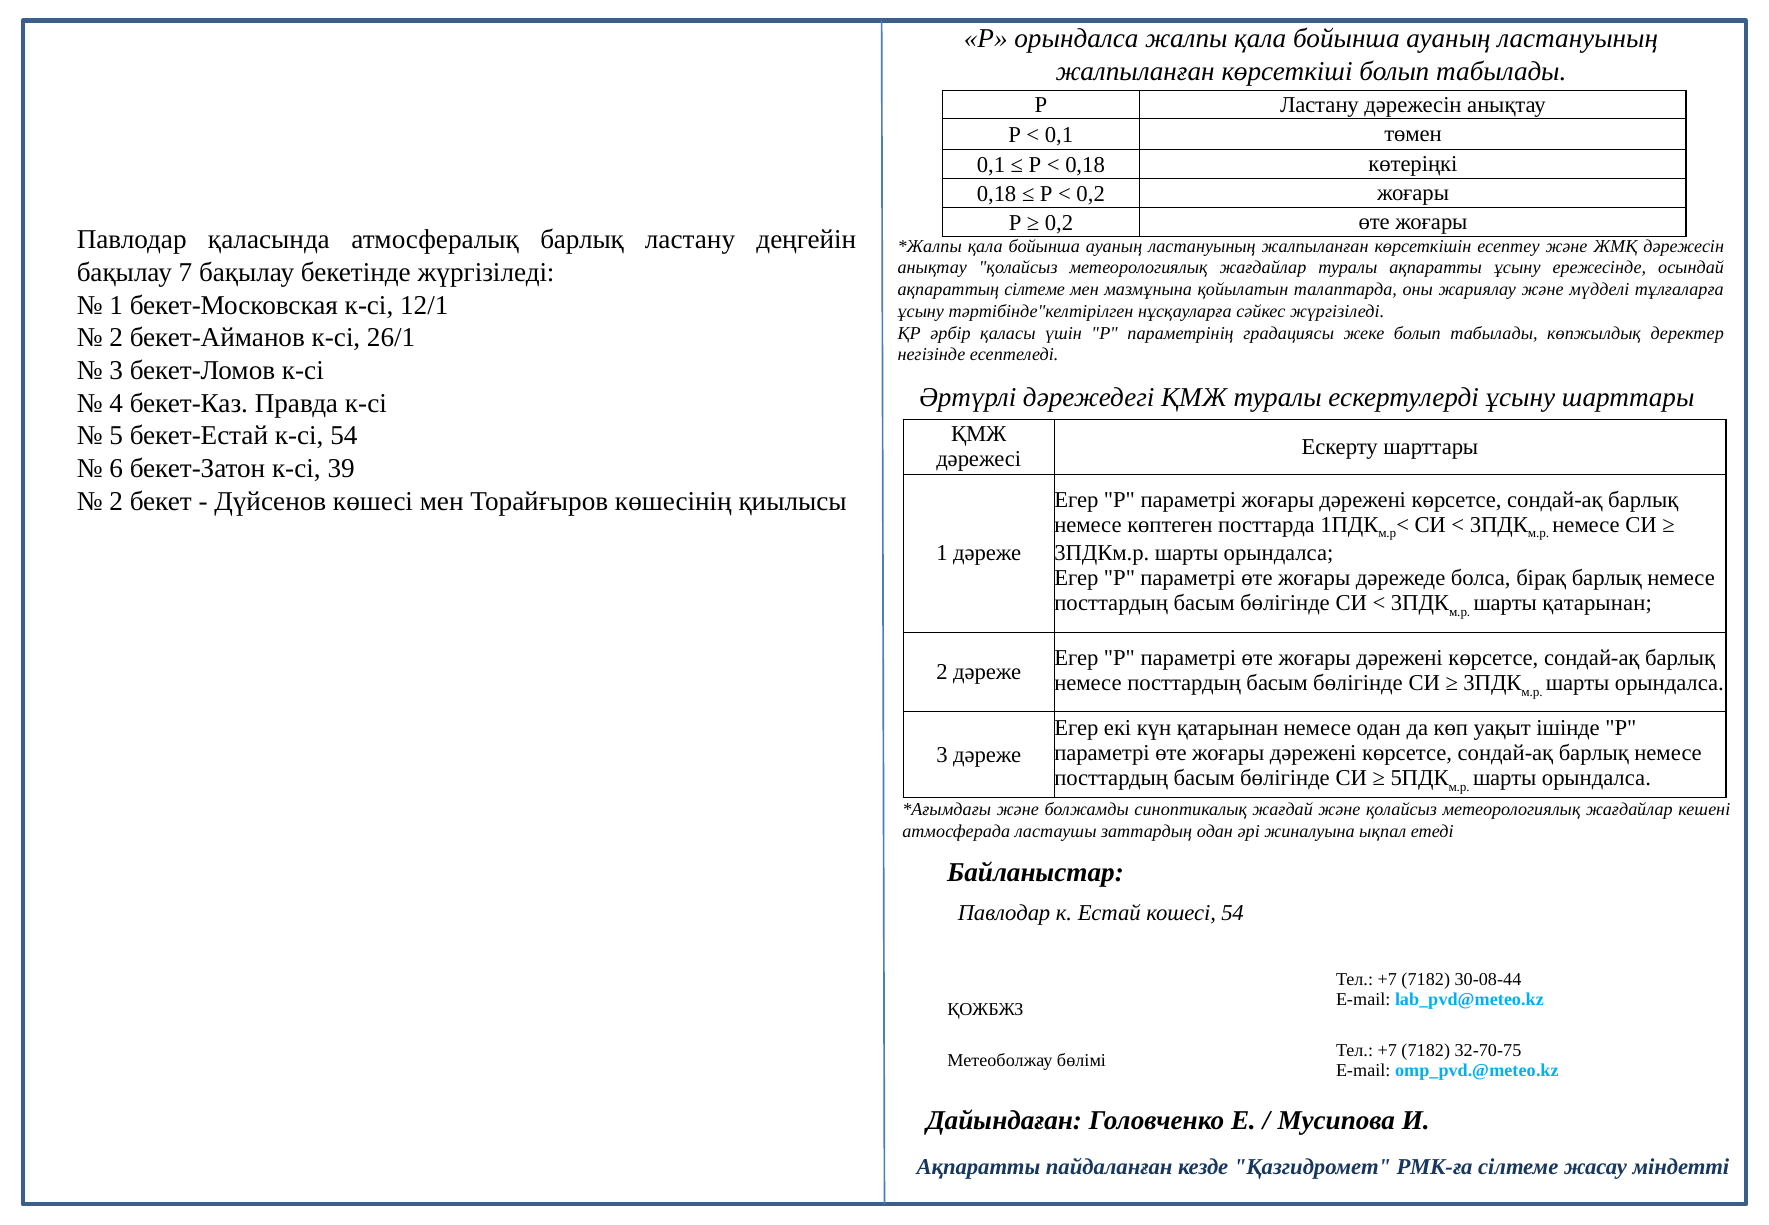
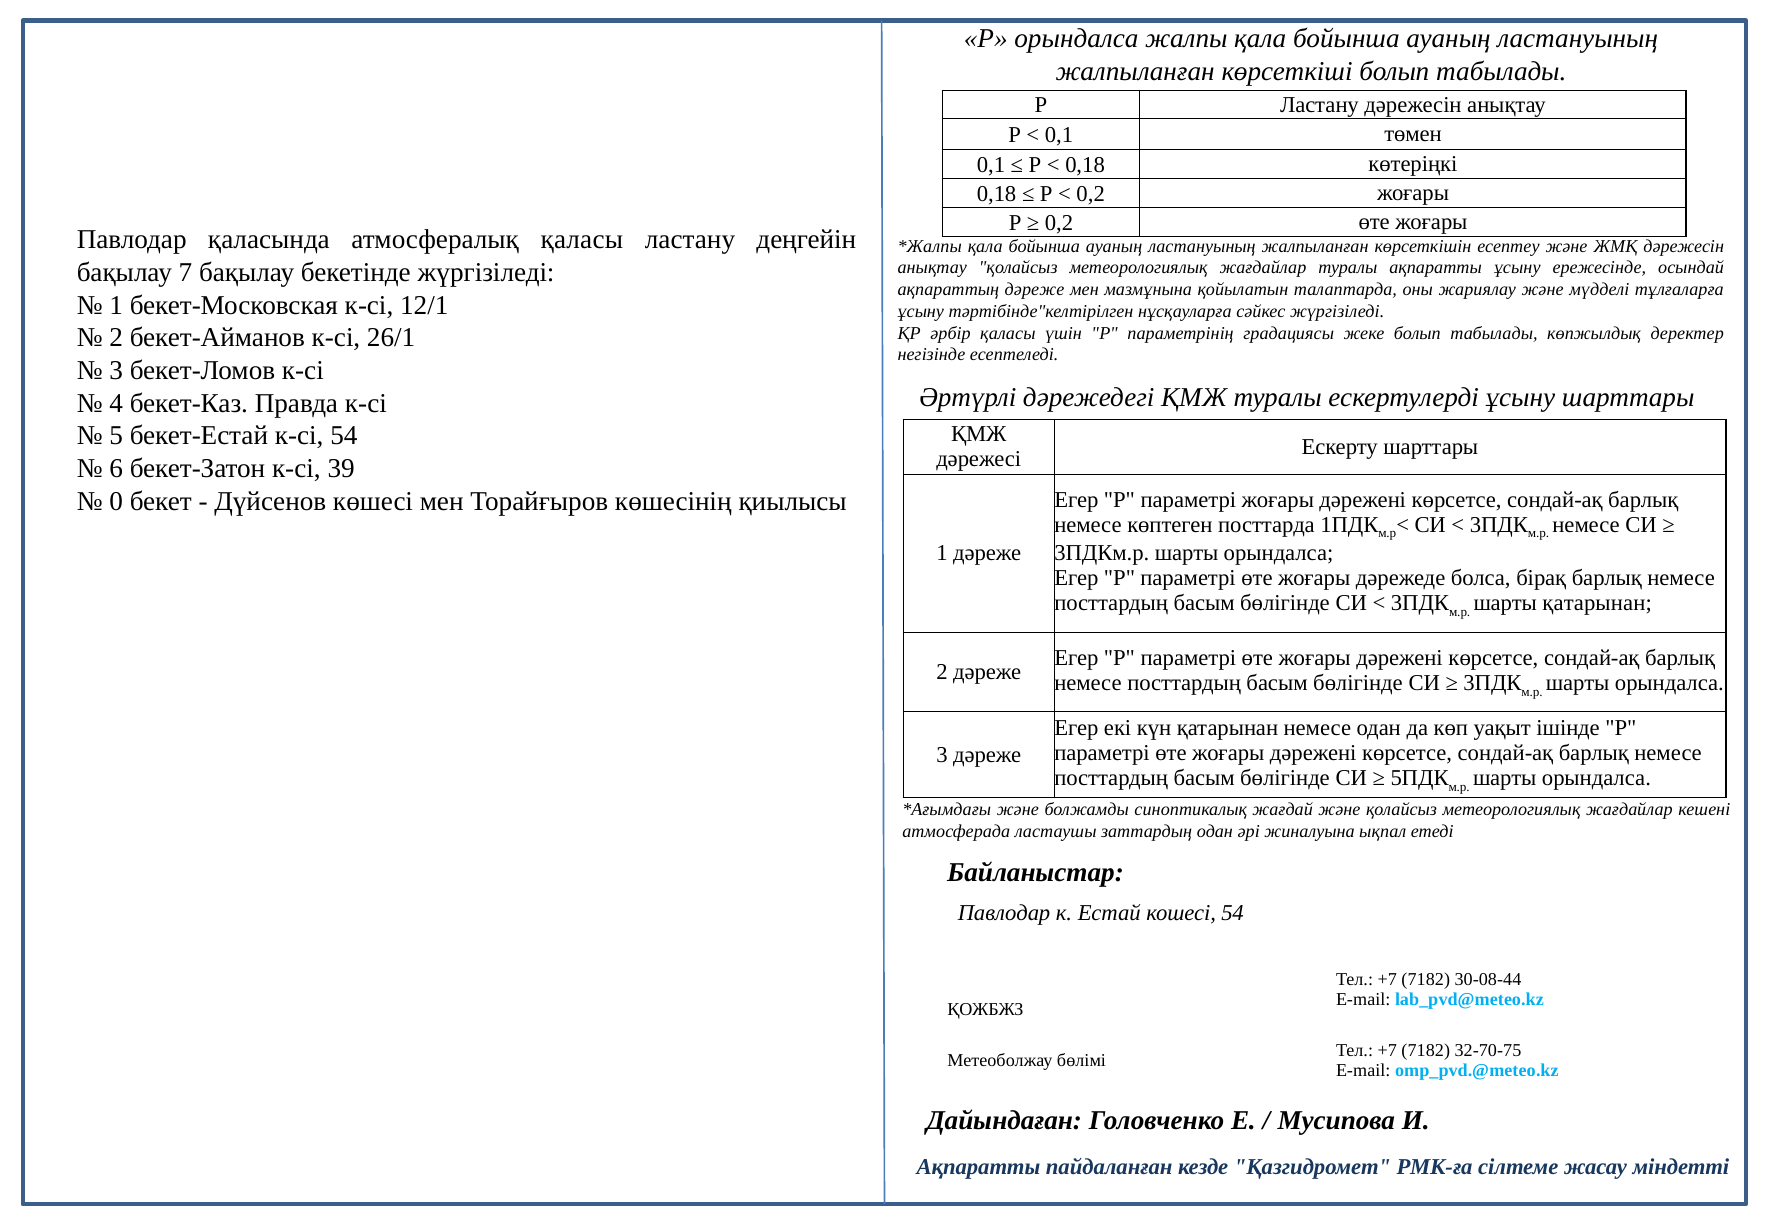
атмосфералық барлық: барлық -> қаласы (582, 240)
ақпараттың сілтеме: сілтеме -> дәреже (1034, 290)
2: 2 -> 0 (116, 501)
